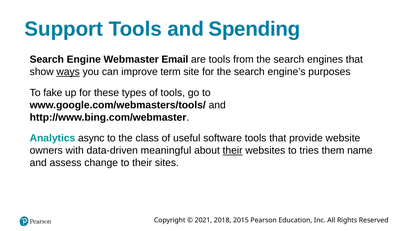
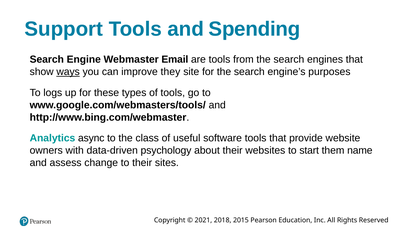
term: term -> they (170, 72)
fake: fake -> logs (53, 93)
meaningful: meaningful -> psychology (166, 150)
their underline: present -> none (233, 150)
tries: tries -> start (309, 150)
